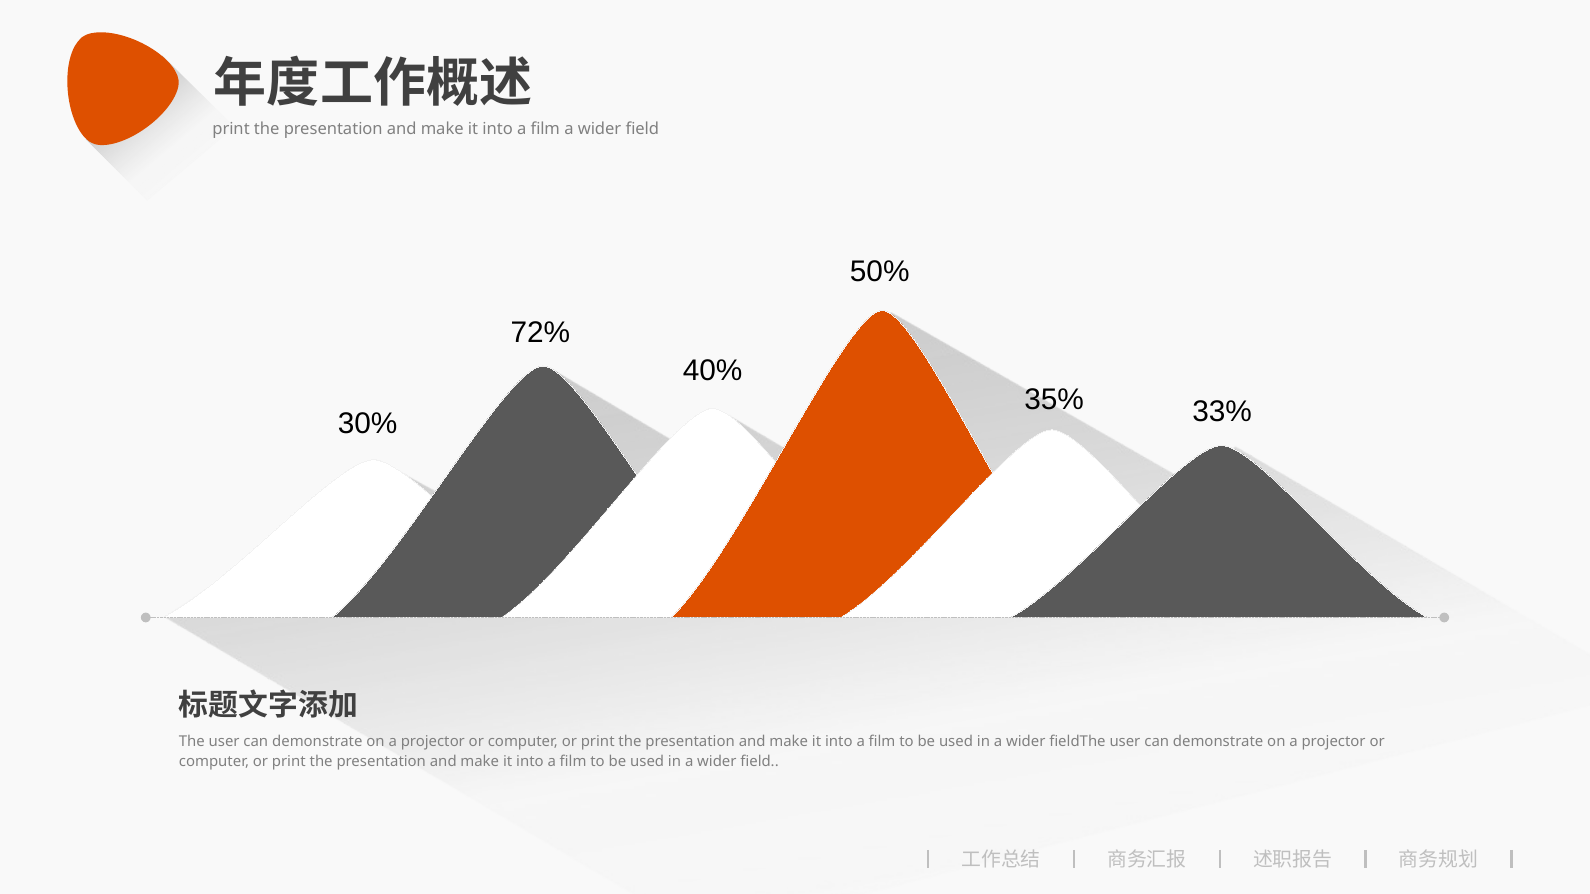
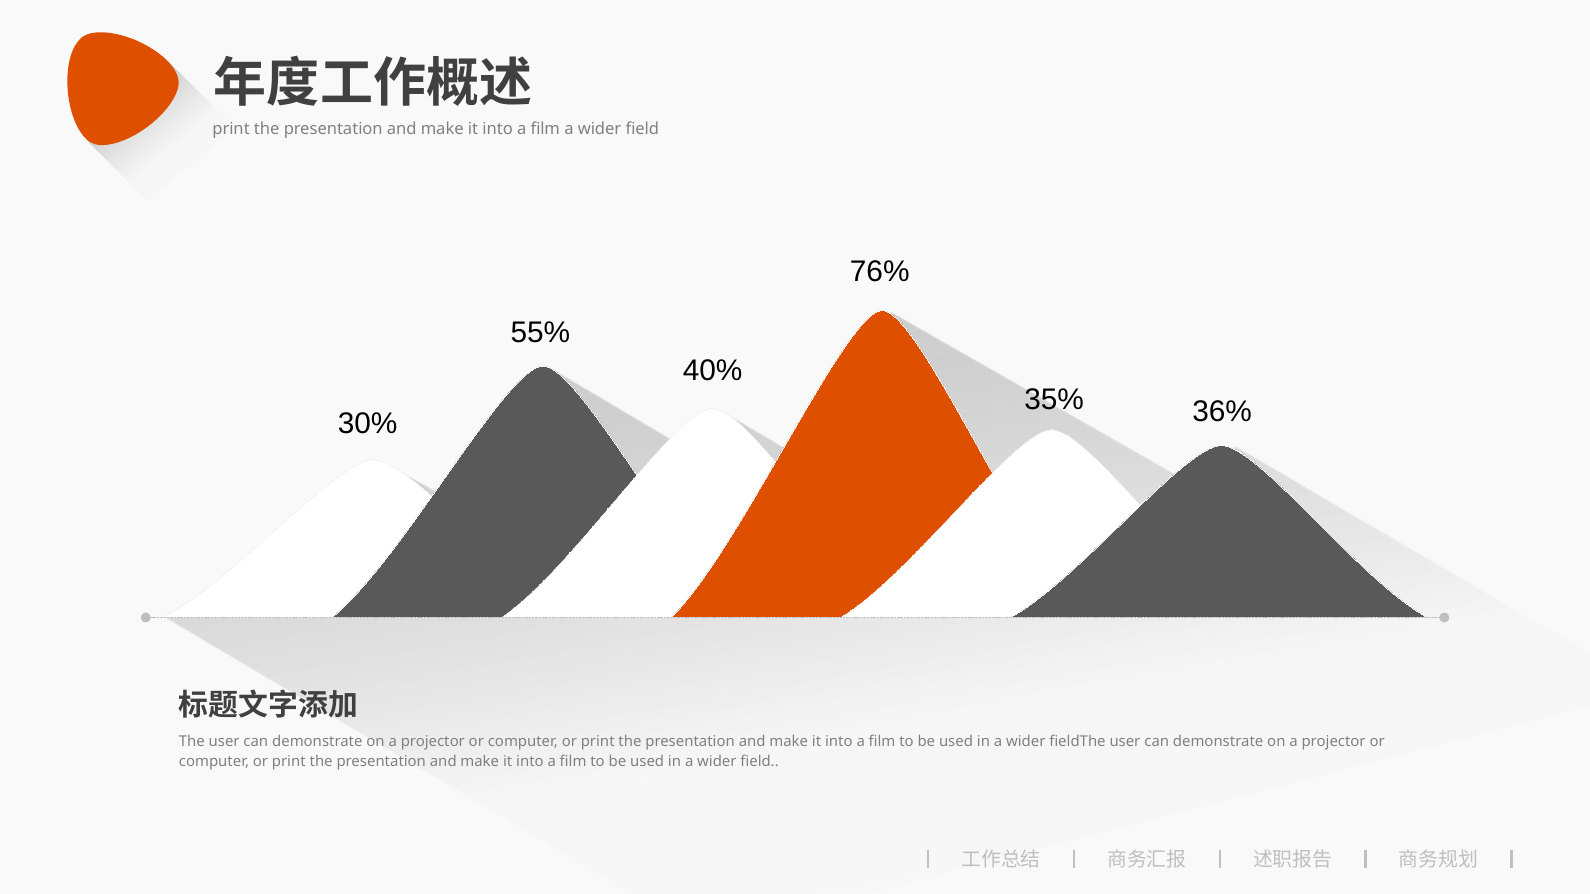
50%: 50% -> 76% (880, 272)
72%: 72% -> 55% (540, 333)
33%: 33% -> 36% (1222, 412)
